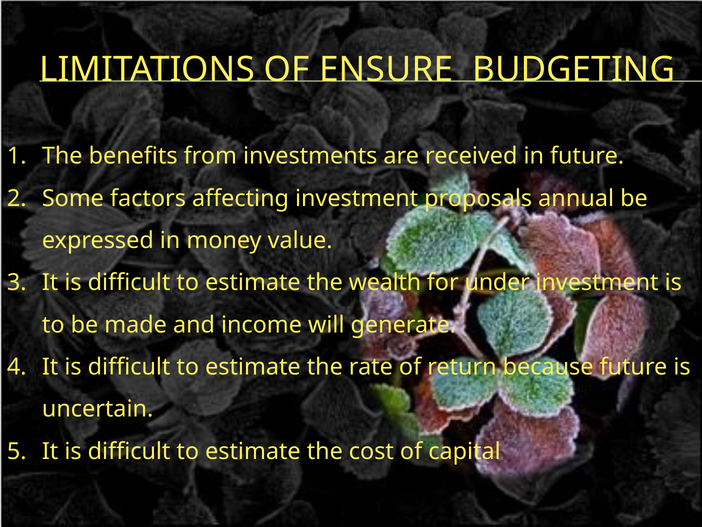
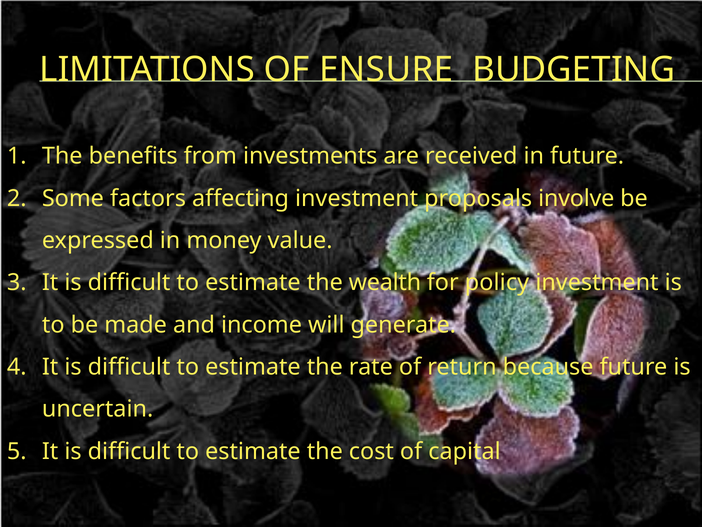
annual: annual -> involve (576, 198)
under: under -> policy (497, 282)
